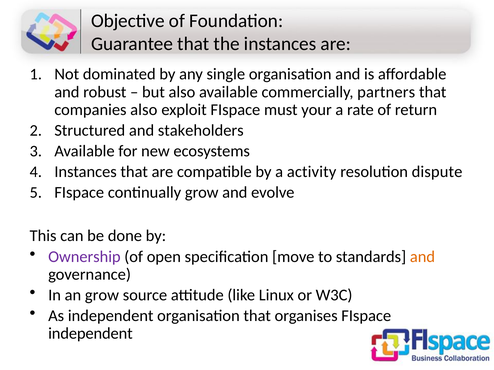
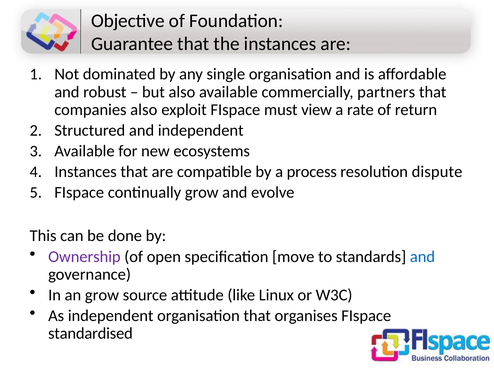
your: your -> view (317, 110)
and stakeholders: stakeholders -> independent (201, 131)
activity: activity -> process (312, 172)
and colour: orange -> blue (422, 257)
independent: independent -> standardised (90, 334)
